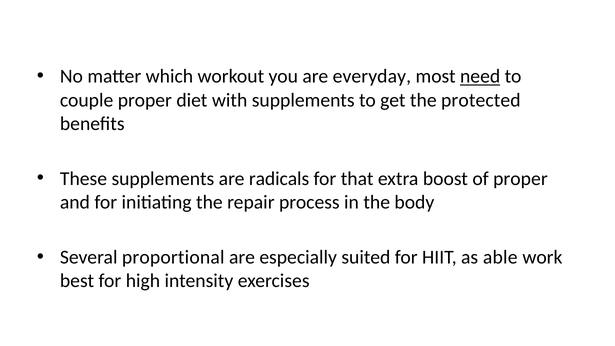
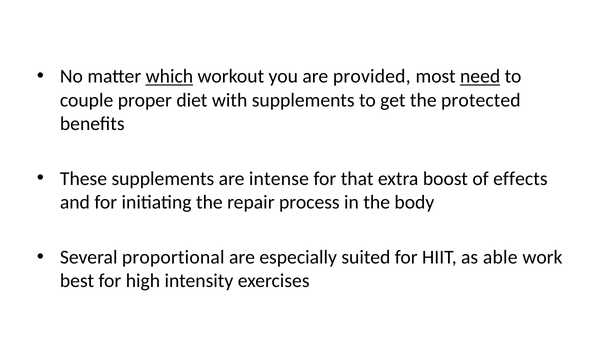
which underline: none -> present (169, 76)
everyday: everyday -> provided (372, 76)
radicals: radicals -> intense (279, 179)
of proper: proper -> effects (520, 179)
